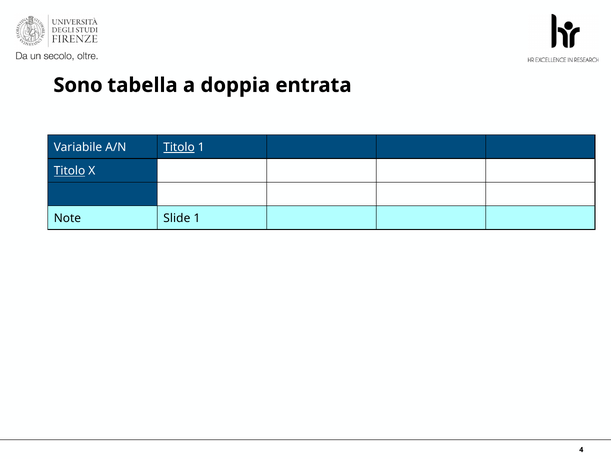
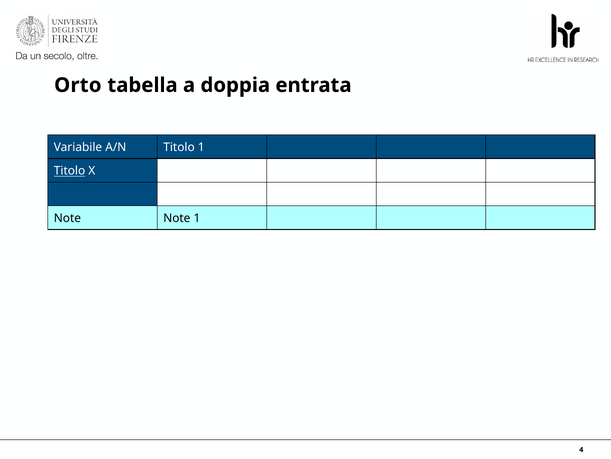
Sono: Sono -> Orto (78, 85)
Titolo underline: present -> none (179, 147)
Note Slide: Slide -> Note (177, 218)
